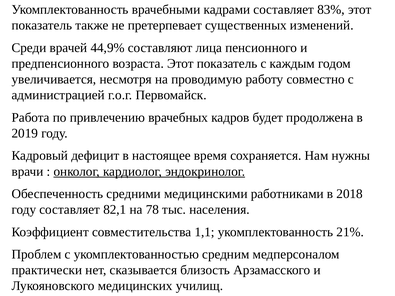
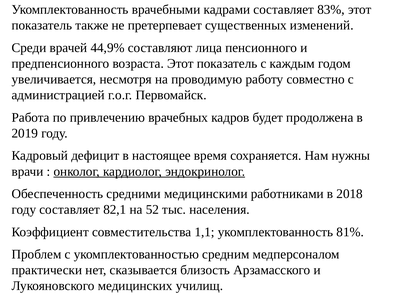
78: 78 -> 52 (152, 210)
21%: 21% -> 81% (350, 232)
